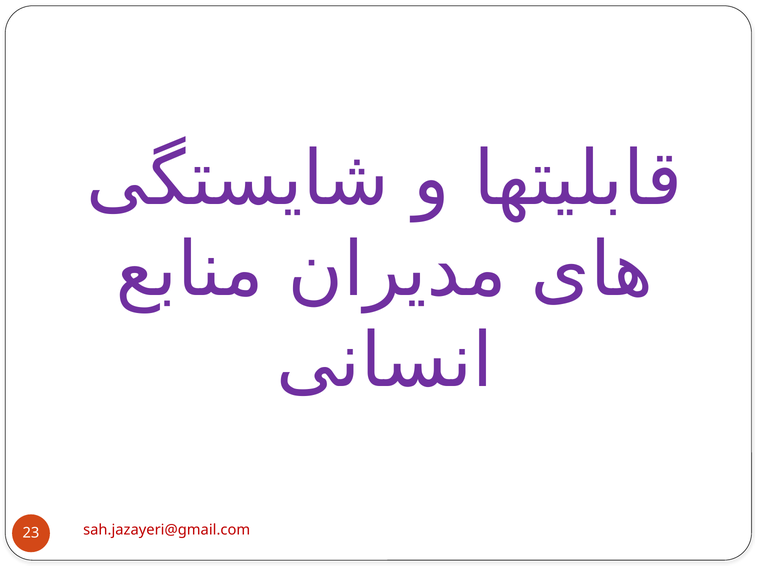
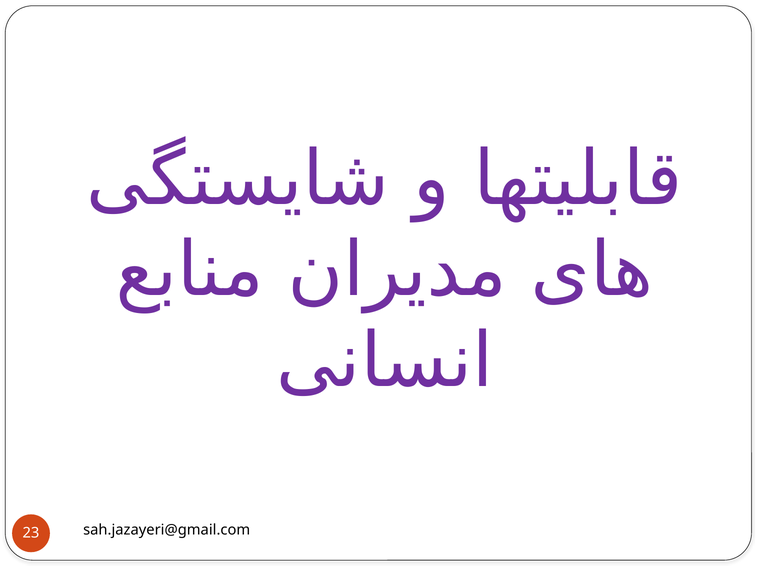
sah.jazayeri@gmail.com colour: red -> black (167, 530)
